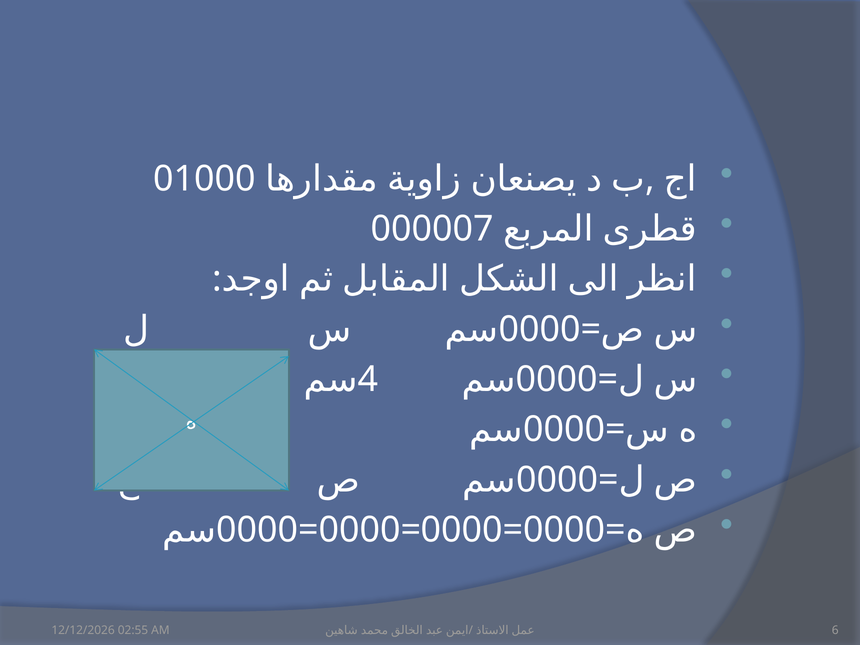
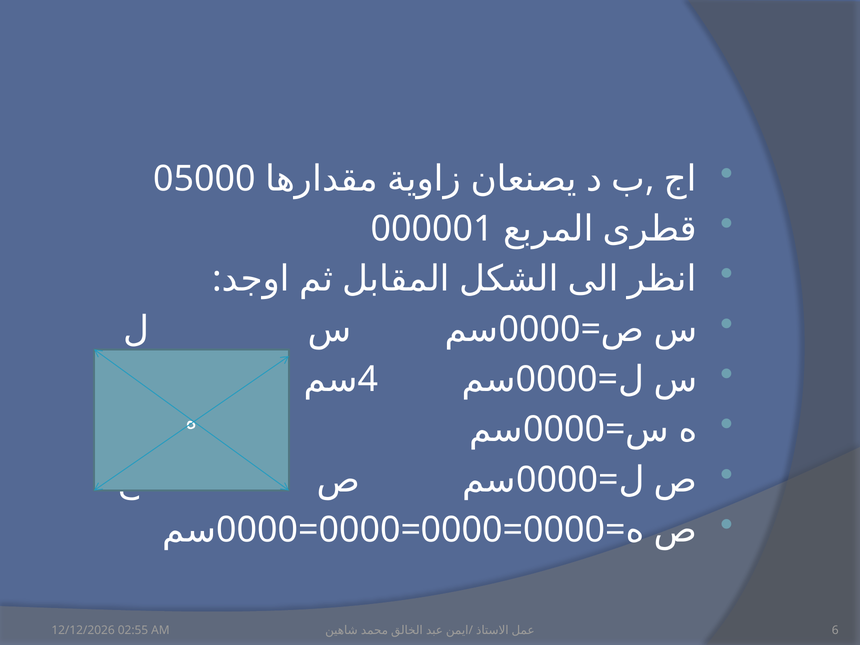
01000: 01000 -> 05000 (205, 179)
000007: 000007 -> 000001 (432, 229)
